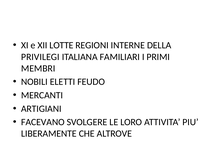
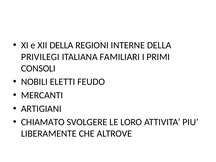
XII LOTTE: LOTTE -> DELLA (61, 45)
MEMBRI: MEMBRI -> CONSOLI (38, 68)
FACEVANO: FACEVANO -> CHIAMATO (43, 122)
